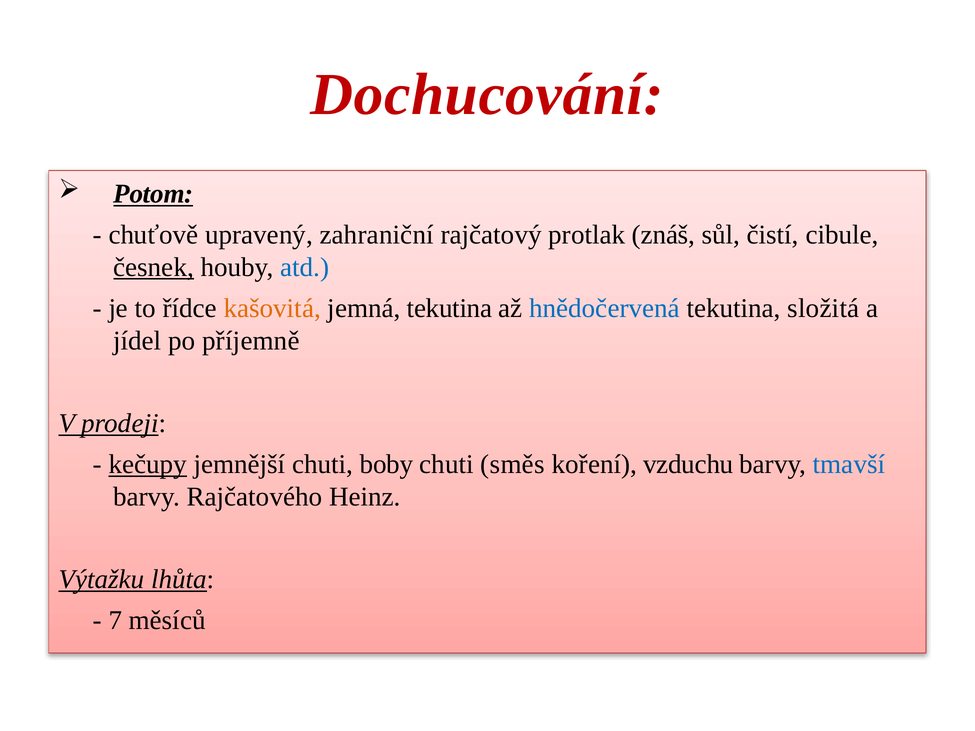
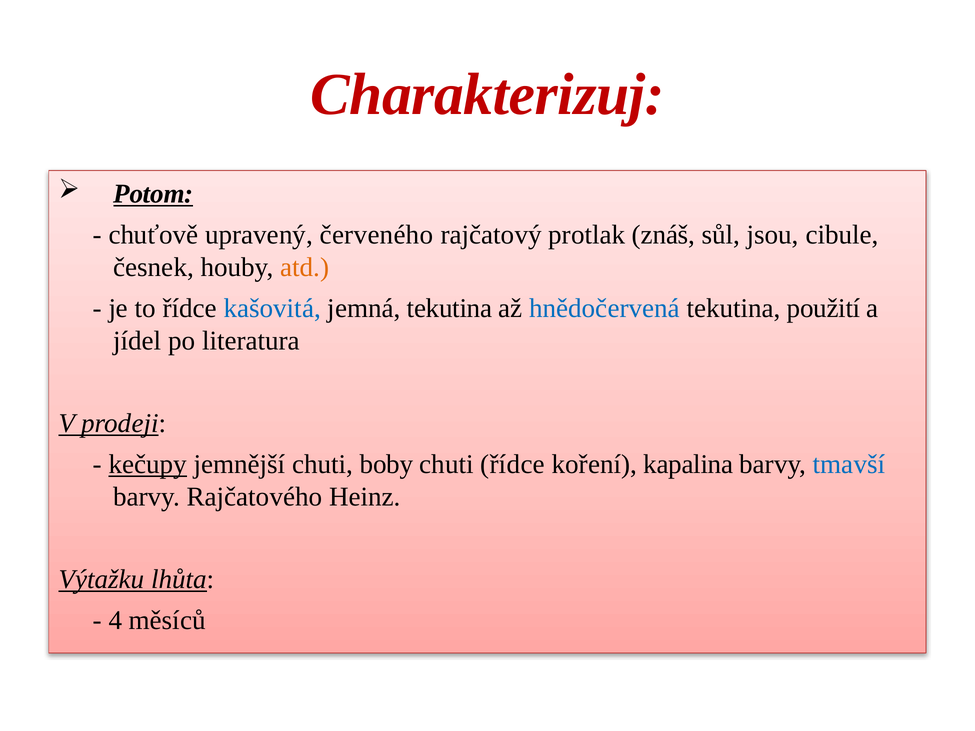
Dochucování: Dochucování -> Charakterizuj (488, 94)
zahraniční: zahraniční -> červeného (377, 235)
čistí: čistí -> jsou (773, 235)
česnek underline: present -> none (154, 267)
atd colour: blue -> orange (305, 267)
kašovitá colour: orange -> blue (272, 309)
složitá: složitá -> použití (824, 309)
příjemně: příjemně -> literatura (251, 341)
chuti směs: směs -> řídce (513, 465)
vzduchu: vzduchu -> kapalina (688, 465)
7: 7 -> 4 (115, 621)
